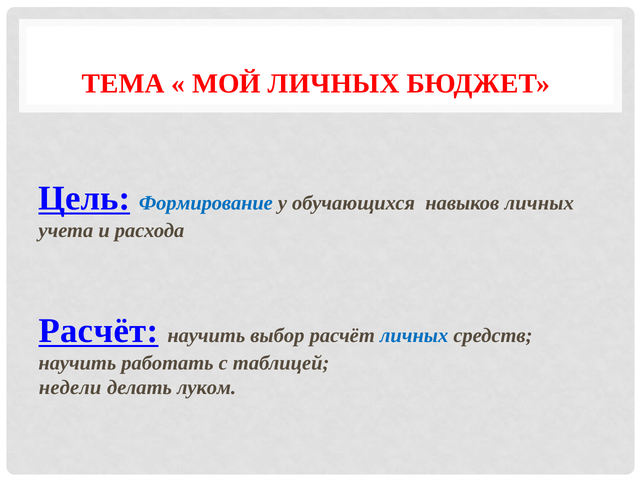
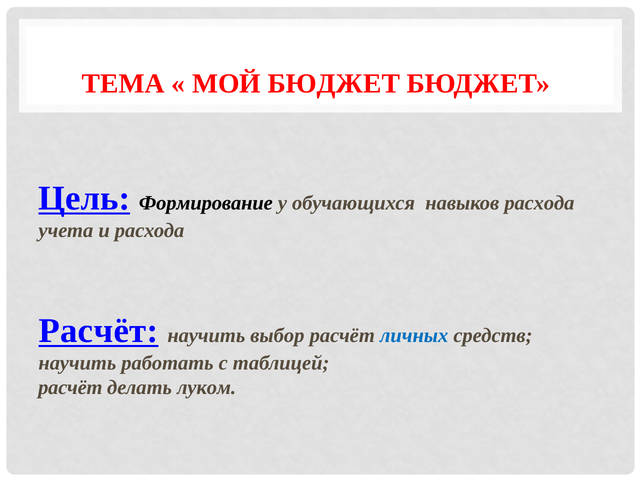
МОЙ ЛИЧНЫХ: ЛИЧНЫХ -> БЮДЖЕТ (334, 84)
Формирование colour: blue -> black (206, 203)
навыков личных: личных -> расхода (539, 203)
недели: недели -> расчёт (70, 387)
